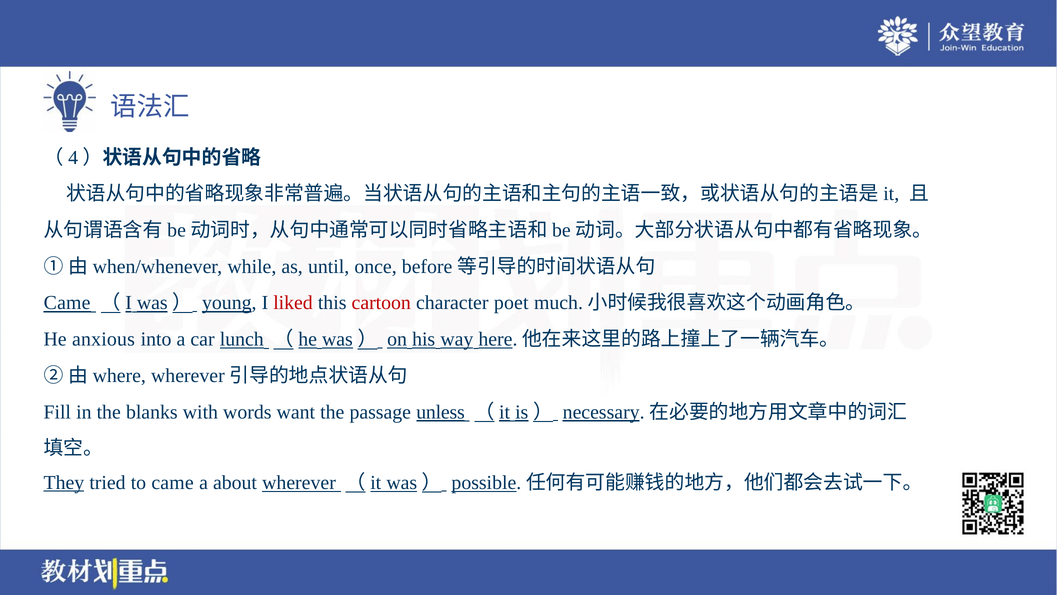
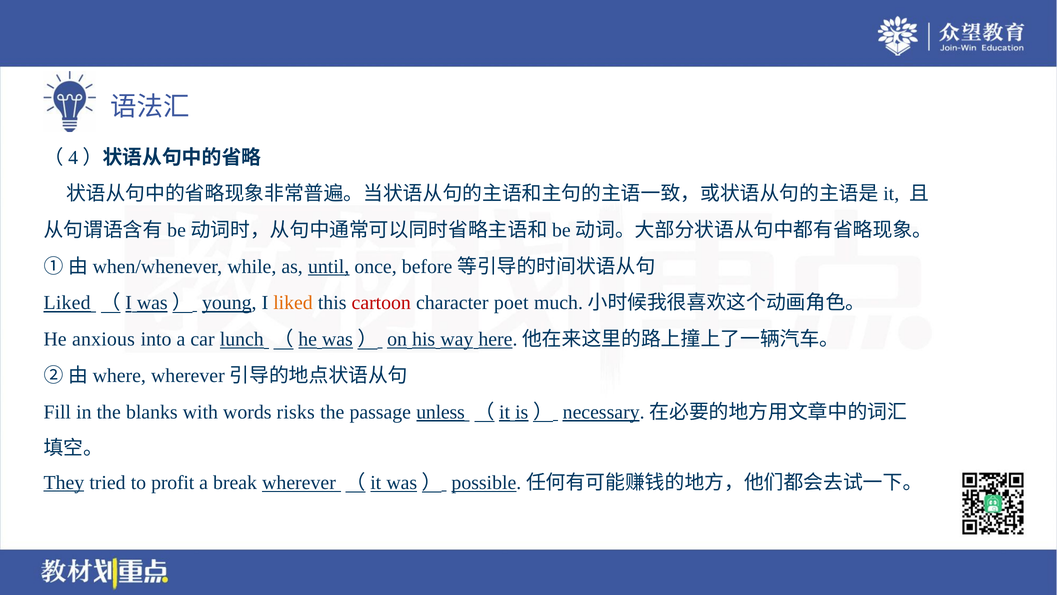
until underline: none -> present (329, 266)
Came: Came -> Liked (67, 303)
liked colour: red -> orange (293, 303)
want: want -> risks (296, 412)
to came: came -> profit (173, 482)
about: about -> break (235, 482)
